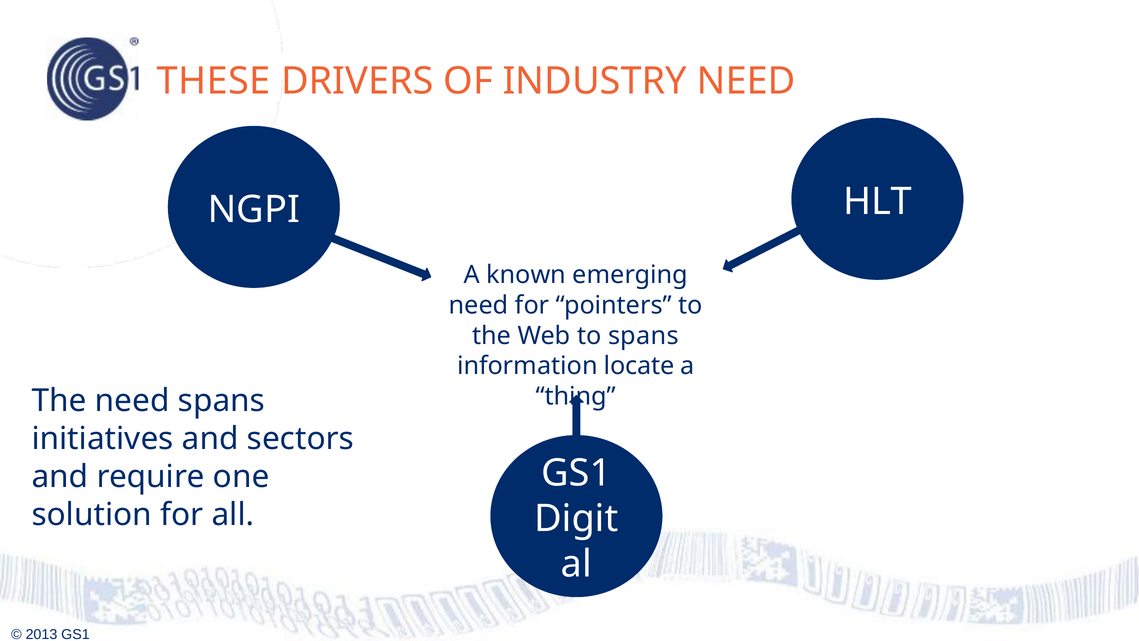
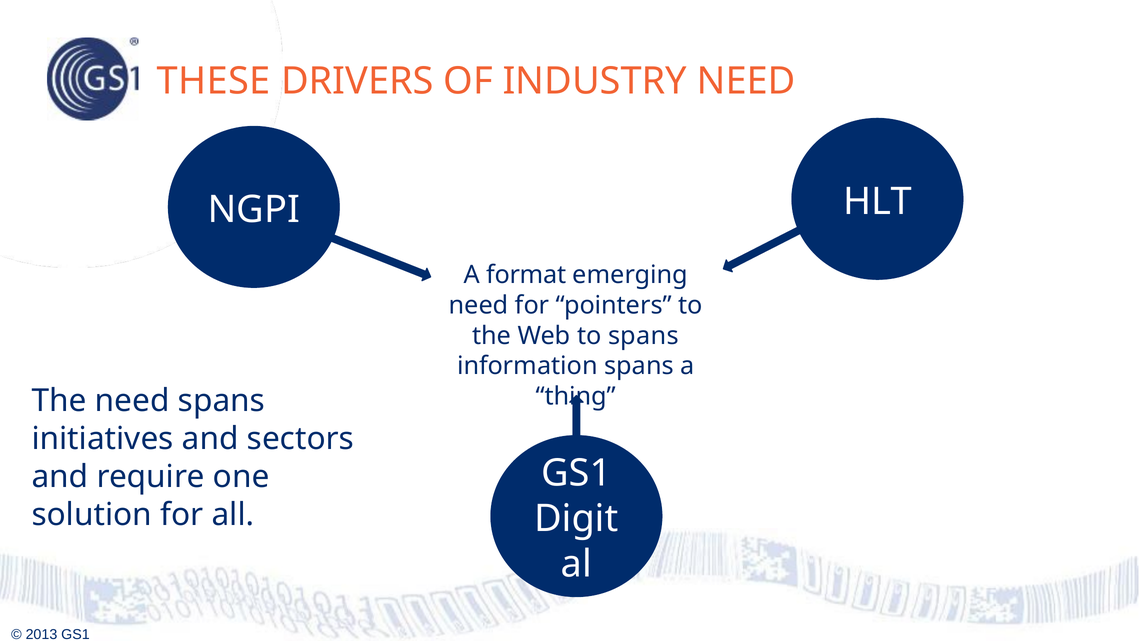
known: known -> format (526, 275)
information locate: locate -> spans (639, 366)
